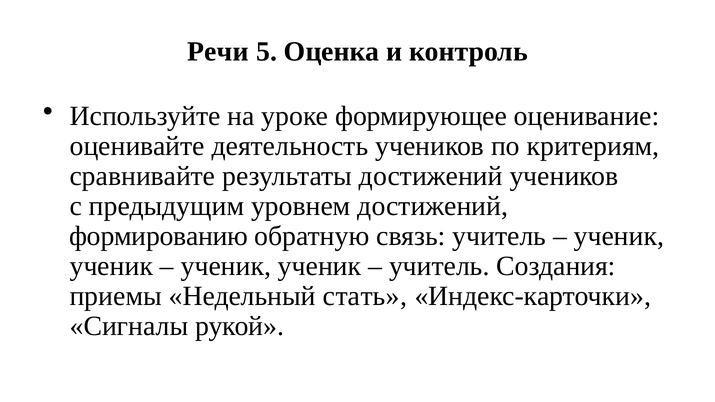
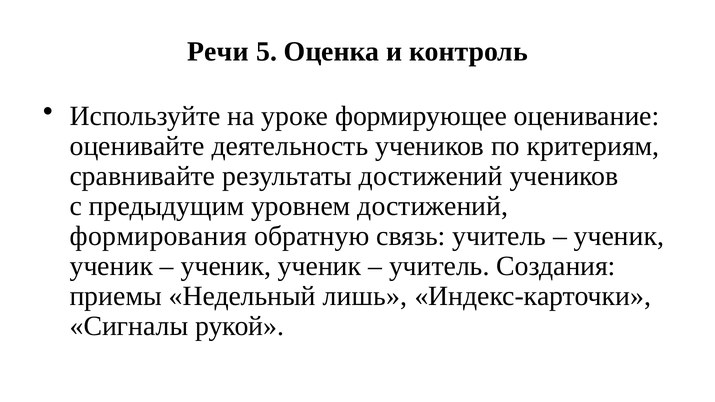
формированию: формированию -> формирования (158, 236)
стать: стать -> лишь (365, 296)
